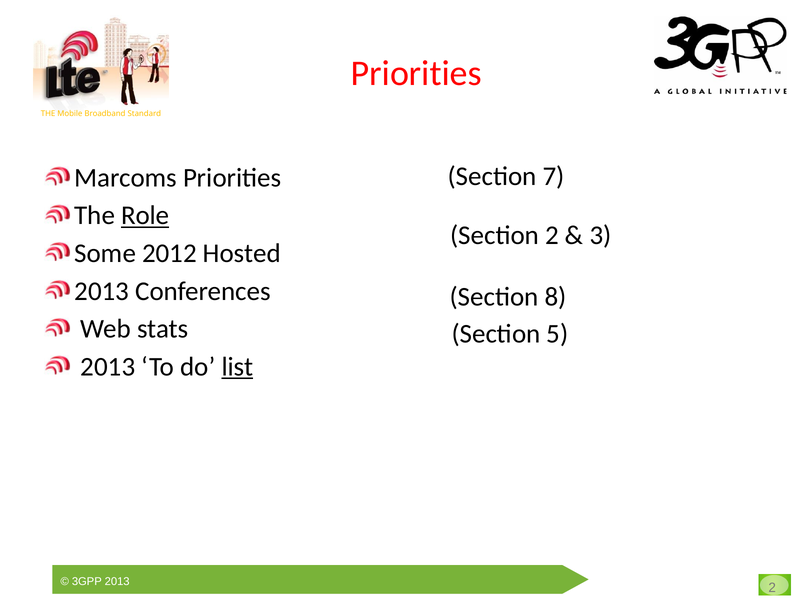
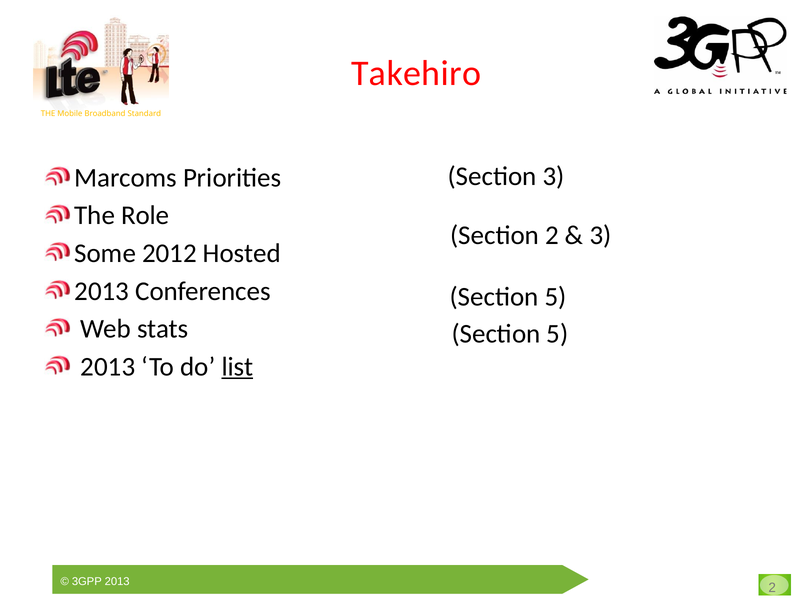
Priorities: Priorities -> Takehiro (416, 73)
Section 7: 7 -> 3 (554, 176)
Role underline: present -> none (145, 215)
8: 8 -> 5 (556, 296)
